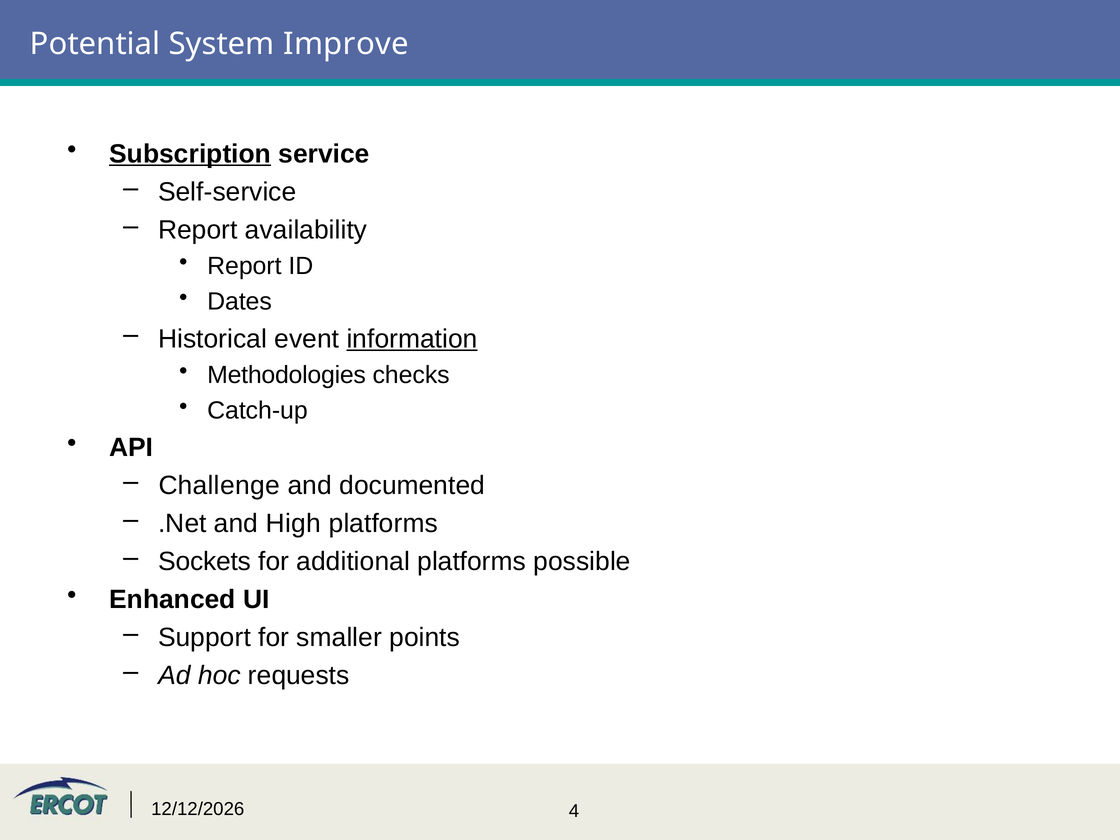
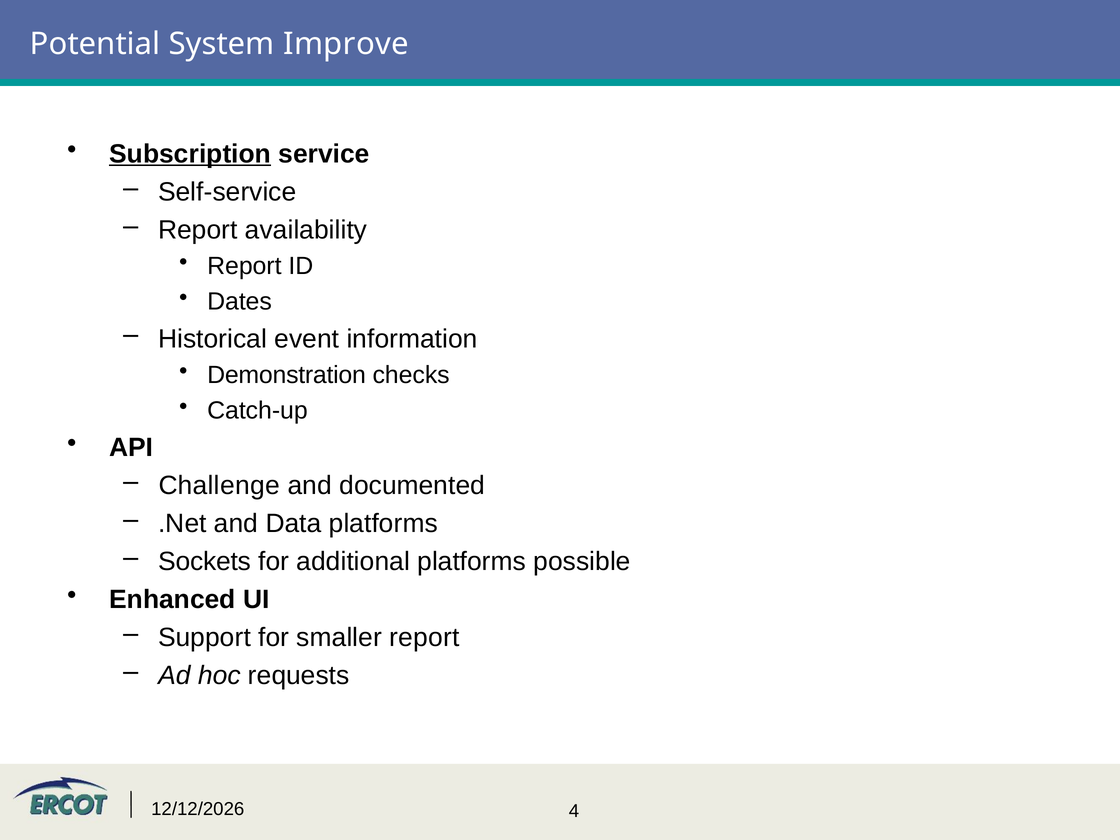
information underline: present -> none (412, 339)
Methodologies: Methodologies -> Demonstration (287, 375)
High: High -> Data (294, 524)
smaller points: points -> report (424, 637)
